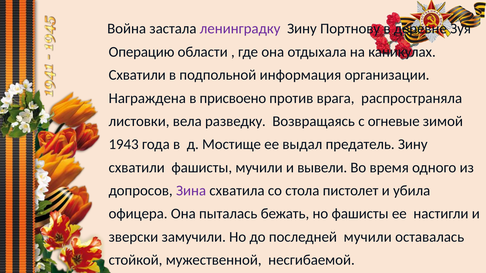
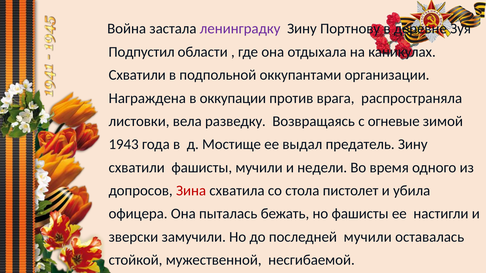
Операцию: Операцию -> Подпустил (142, 52)
информация: информация -> оккупантами (301, 75)
присвоено: присвоено -> оккупации (233, 98)
вывели: вывели -> недели (322, 168)
Зина colour: purple -> red (191, 191)
